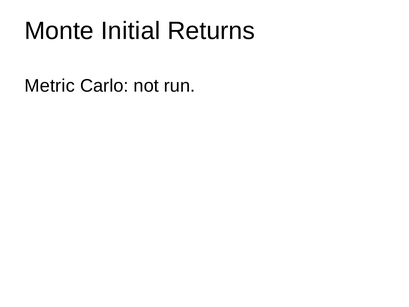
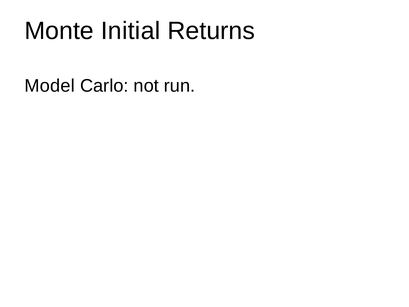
Metric: Metric -> Model (50, 86)
